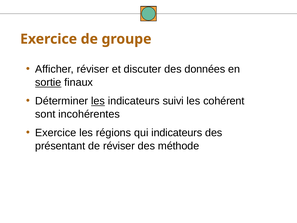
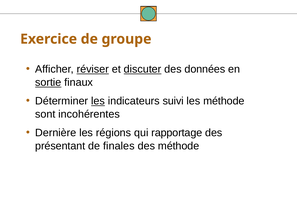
réviser underline: none -> present (93, 69)
discuter underline: none -> present (143, 69)
les cohérent: cohérent -> méthode (224, 101)
Exercice: Exercice -> Dernière (56, 133)
qui indicateurs: indicateurs -> rapportage (177, 133)
de réviser: réviser -> finales (119, 146)
